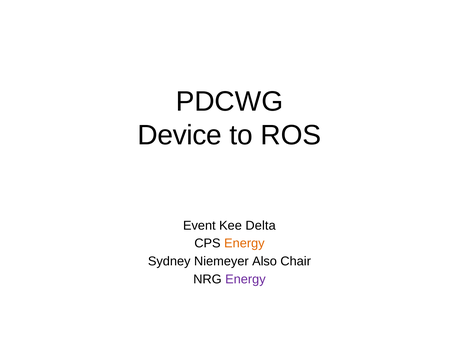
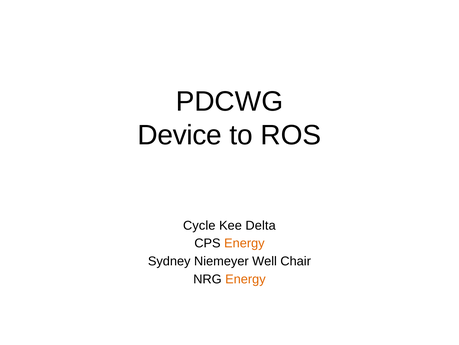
Event: Event -> Cycle (199, 225)
Also: Also -> Well (265, 261)
Energy colour: purple -> orange (245, 279)
